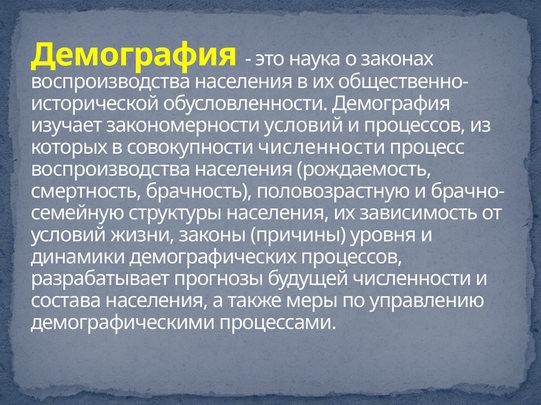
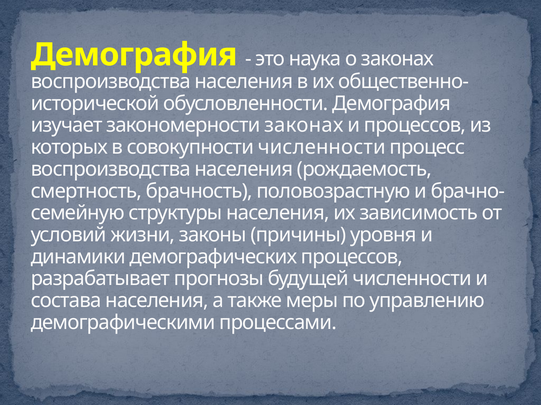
закономерности условий: условий -> законах (304, 126)
